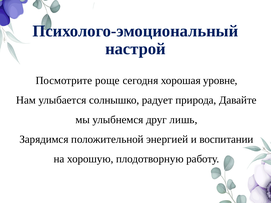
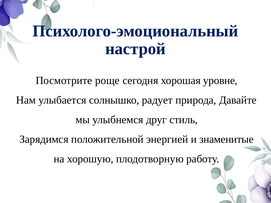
лишь: лишь -> стиль (184, 120)
воспитании: воспитании -> знаменитые (226, 140)
